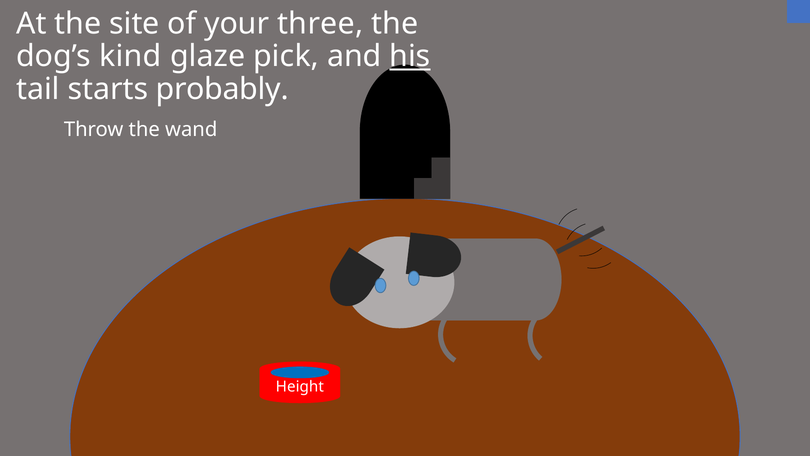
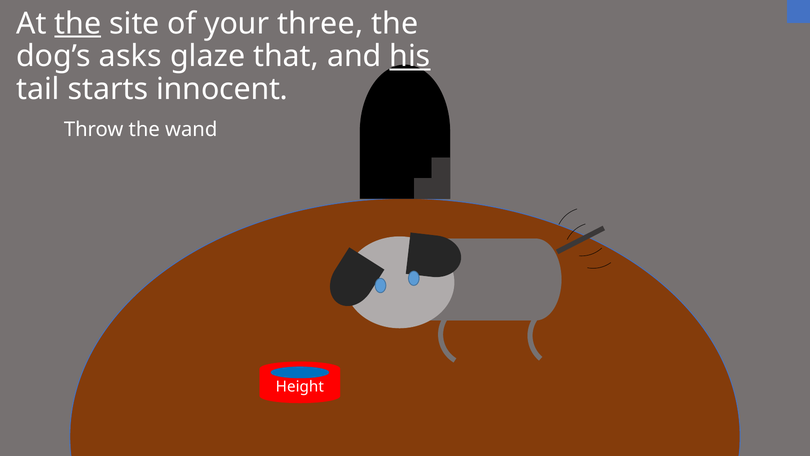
the underline: none -> present (78, 24)
kind: kind -> asks (130, 56)
pick: pick -> that (286, 56)
probably: probably -> innocent (222, 89)
